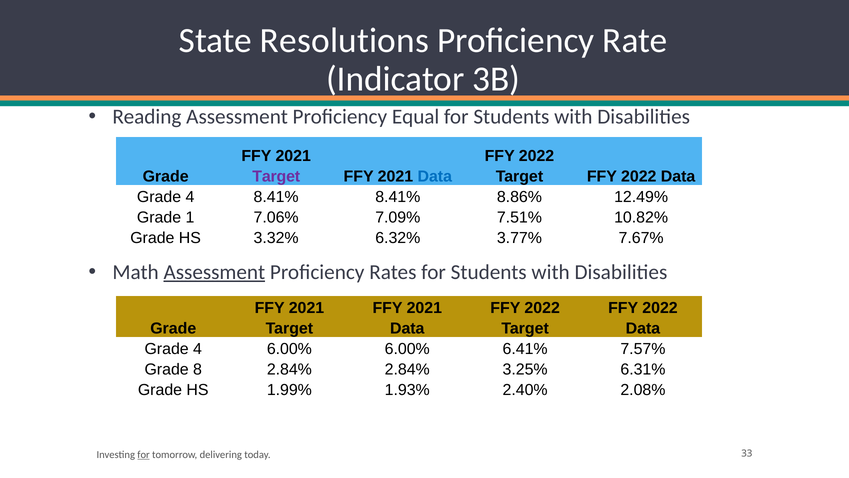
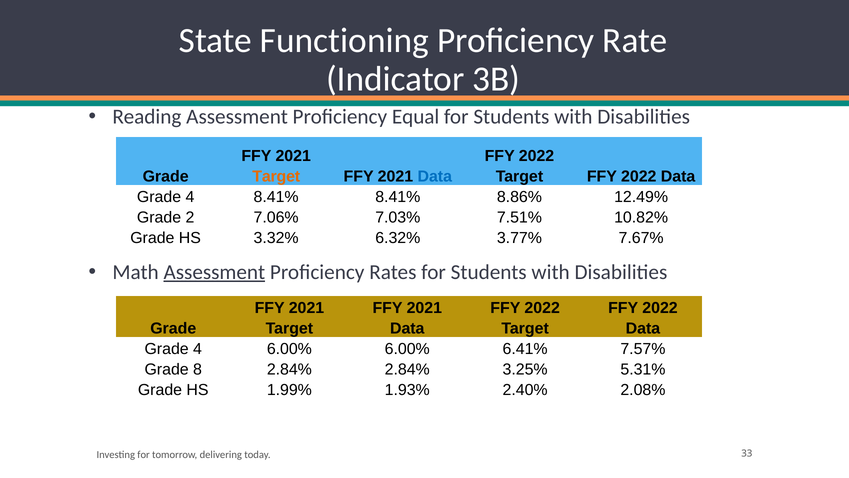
Resolutions: Resolutions -> Functioning (345, 41)
Target colour: purple -> orange (276, 176)
1: 1 -> 2 (190, 217)
7.09%: 7.09% -> 7.03% (398, 217)
6.31%: 6.31% -> 5.31% (643, 369)
for underline: present -> none (144, 454)
